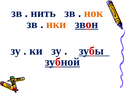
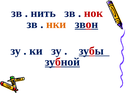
нок colour: orange -> red (93, 13)
